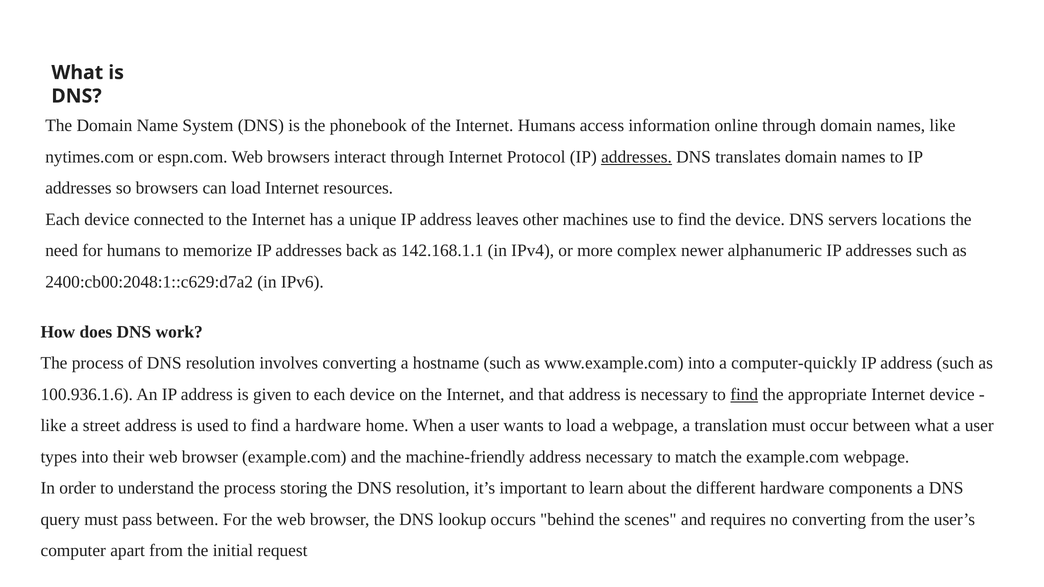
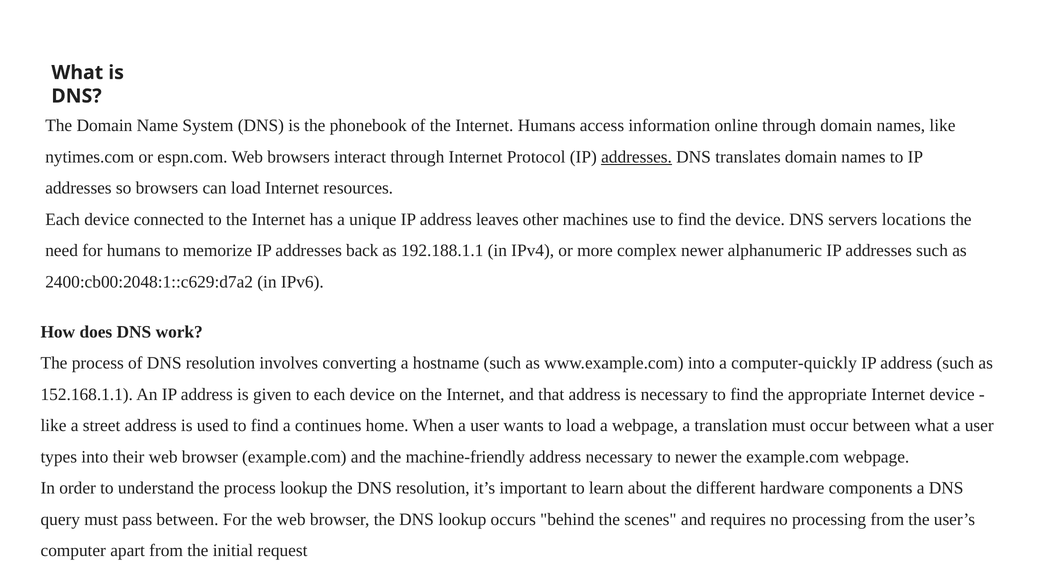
142.168.1.1: 142.168.1.1 -> 192.188.1.1 (442, 251)
100.936.1.6: 100.936.1.6 -> 152.168.1.1 (87, 395)
find underline: present -> none (744, 395)
a hardware: hardware -> continues (328, 426)
to match: match -> newer (696, 457)
process storing: storing -> lookup (304, 488)
no converting: converting -> processing (829, 520)
